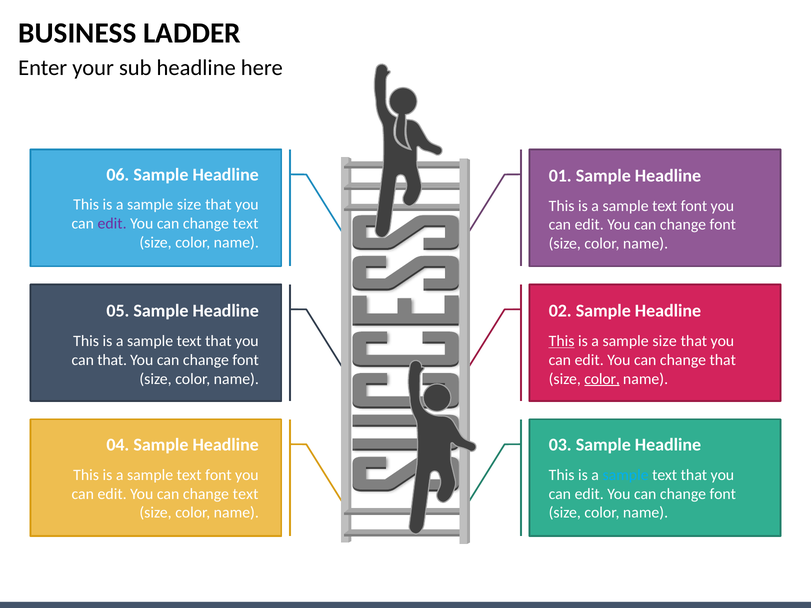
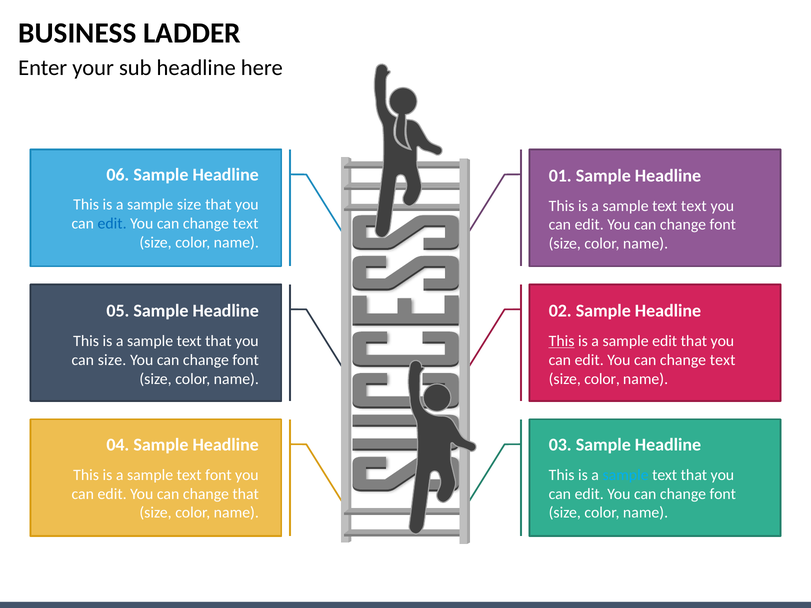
font: font -> text (694, 206)
edit colour: purple -> blue (112, 224)
size: size -> edit (665, 341)
can that: that -> size (112, 360)
that: that -> text (723, 360)
color underline: present -> none (602, 379)
text: text -> that (246, 494)
